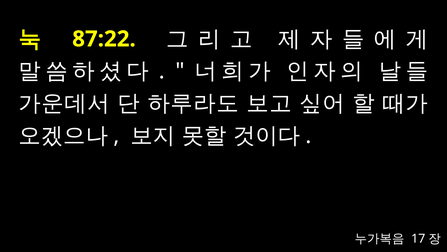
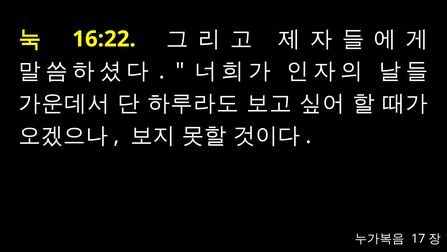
87:22: 87:22 -> 16:22 (104, 39)
